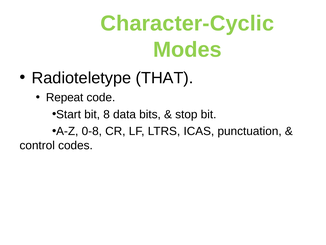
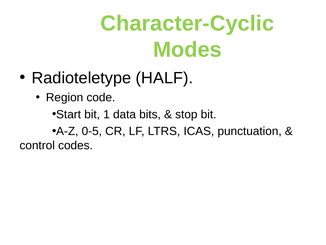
THAT: THAT -> HALF (164, 78)
Repeat: Repeat -> Region (65, 97)
8: 8 -> 1 (107, 114)
0-8: 0-8 -> 0-5 (92, 131)
